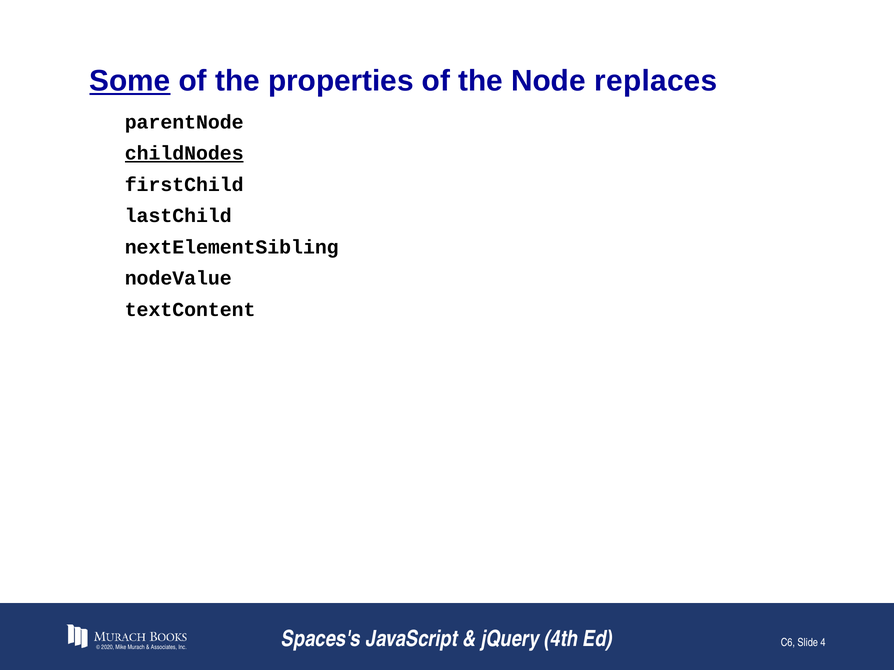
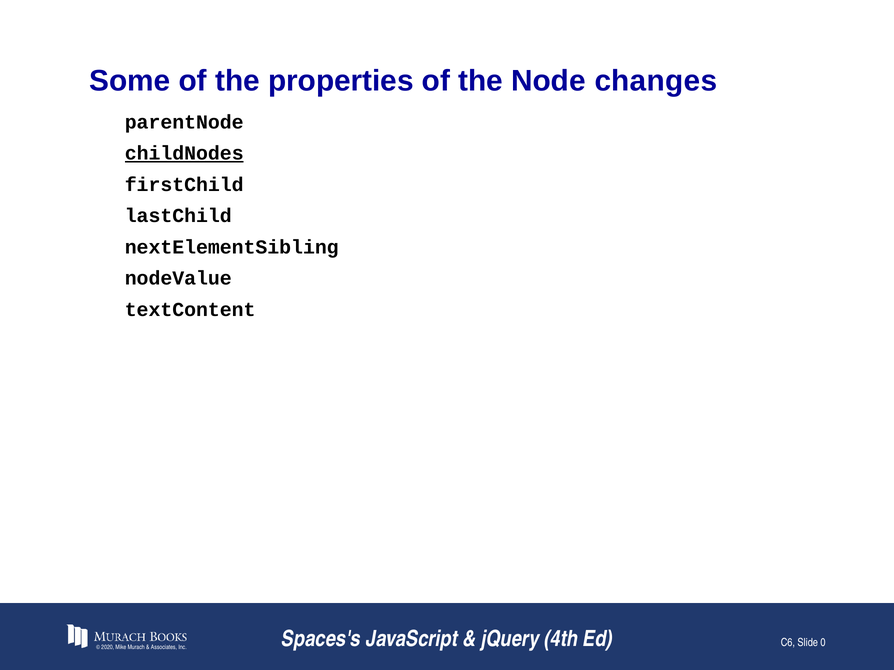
Some underline: present -> none (130, 81)
replaces: replaces -> changes (656, 81)
4: 4 -> 0 (823, 643)
